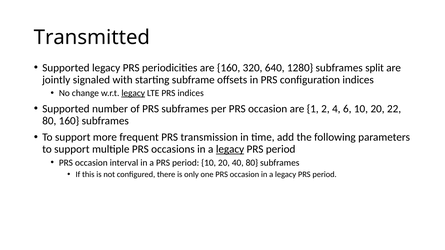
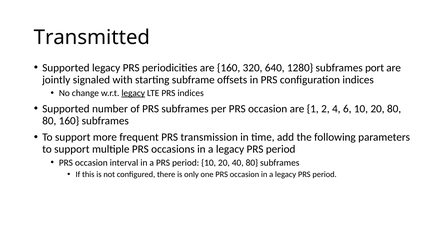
split: split -> port (375, 68)
20 22: 22 -> 80 (394, 109)
legacy underline: present -> none (230, 149)
